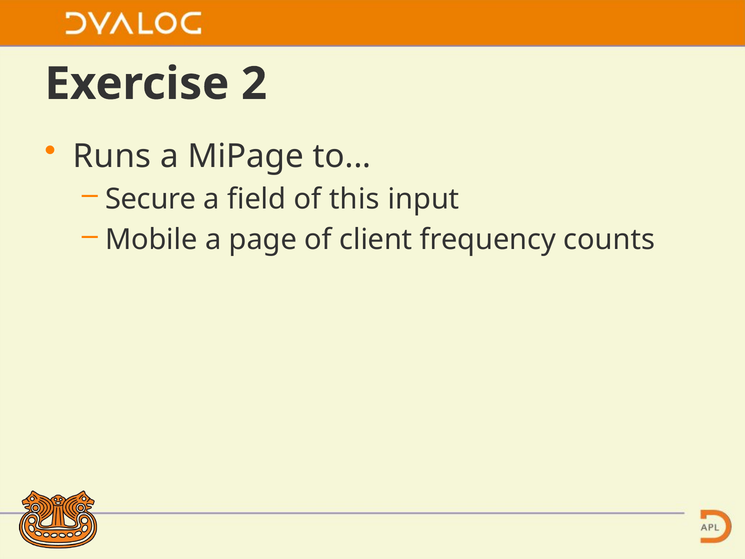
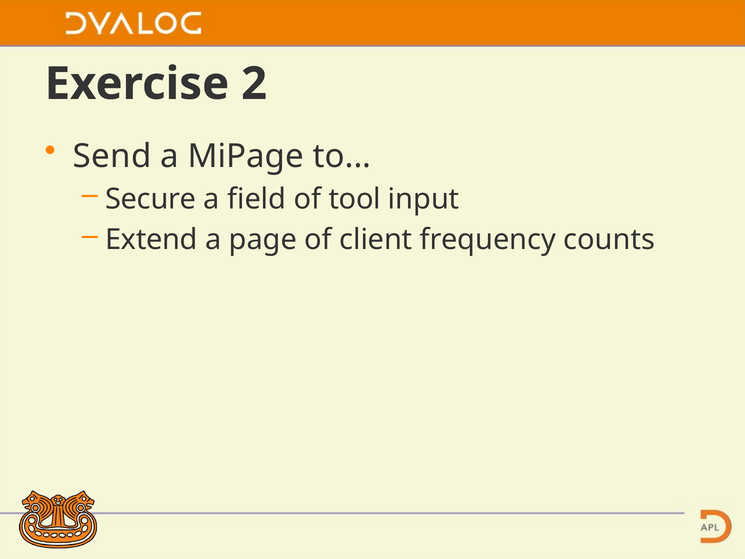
Runs: Runs -> Send (112, 156)
this: this -> tool (355, 199)
Mobile: Mobile -> Extend (151, 240)
